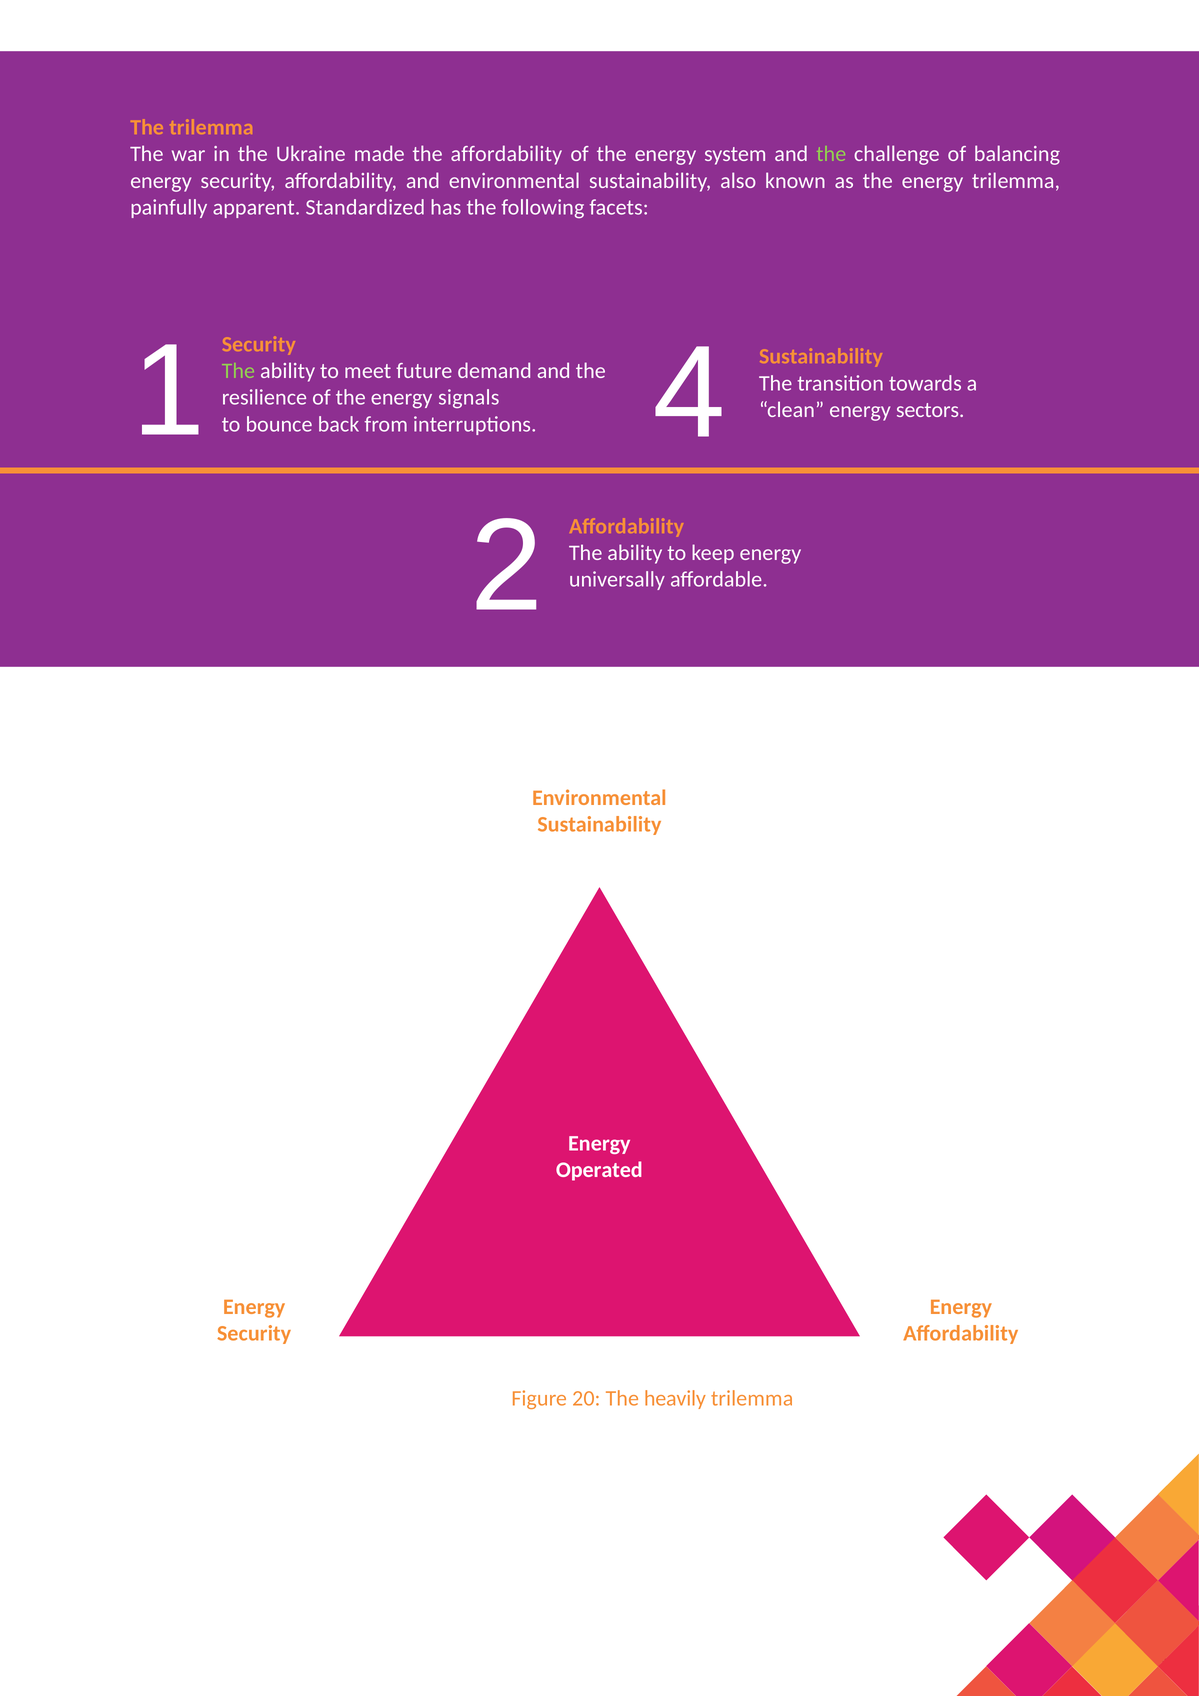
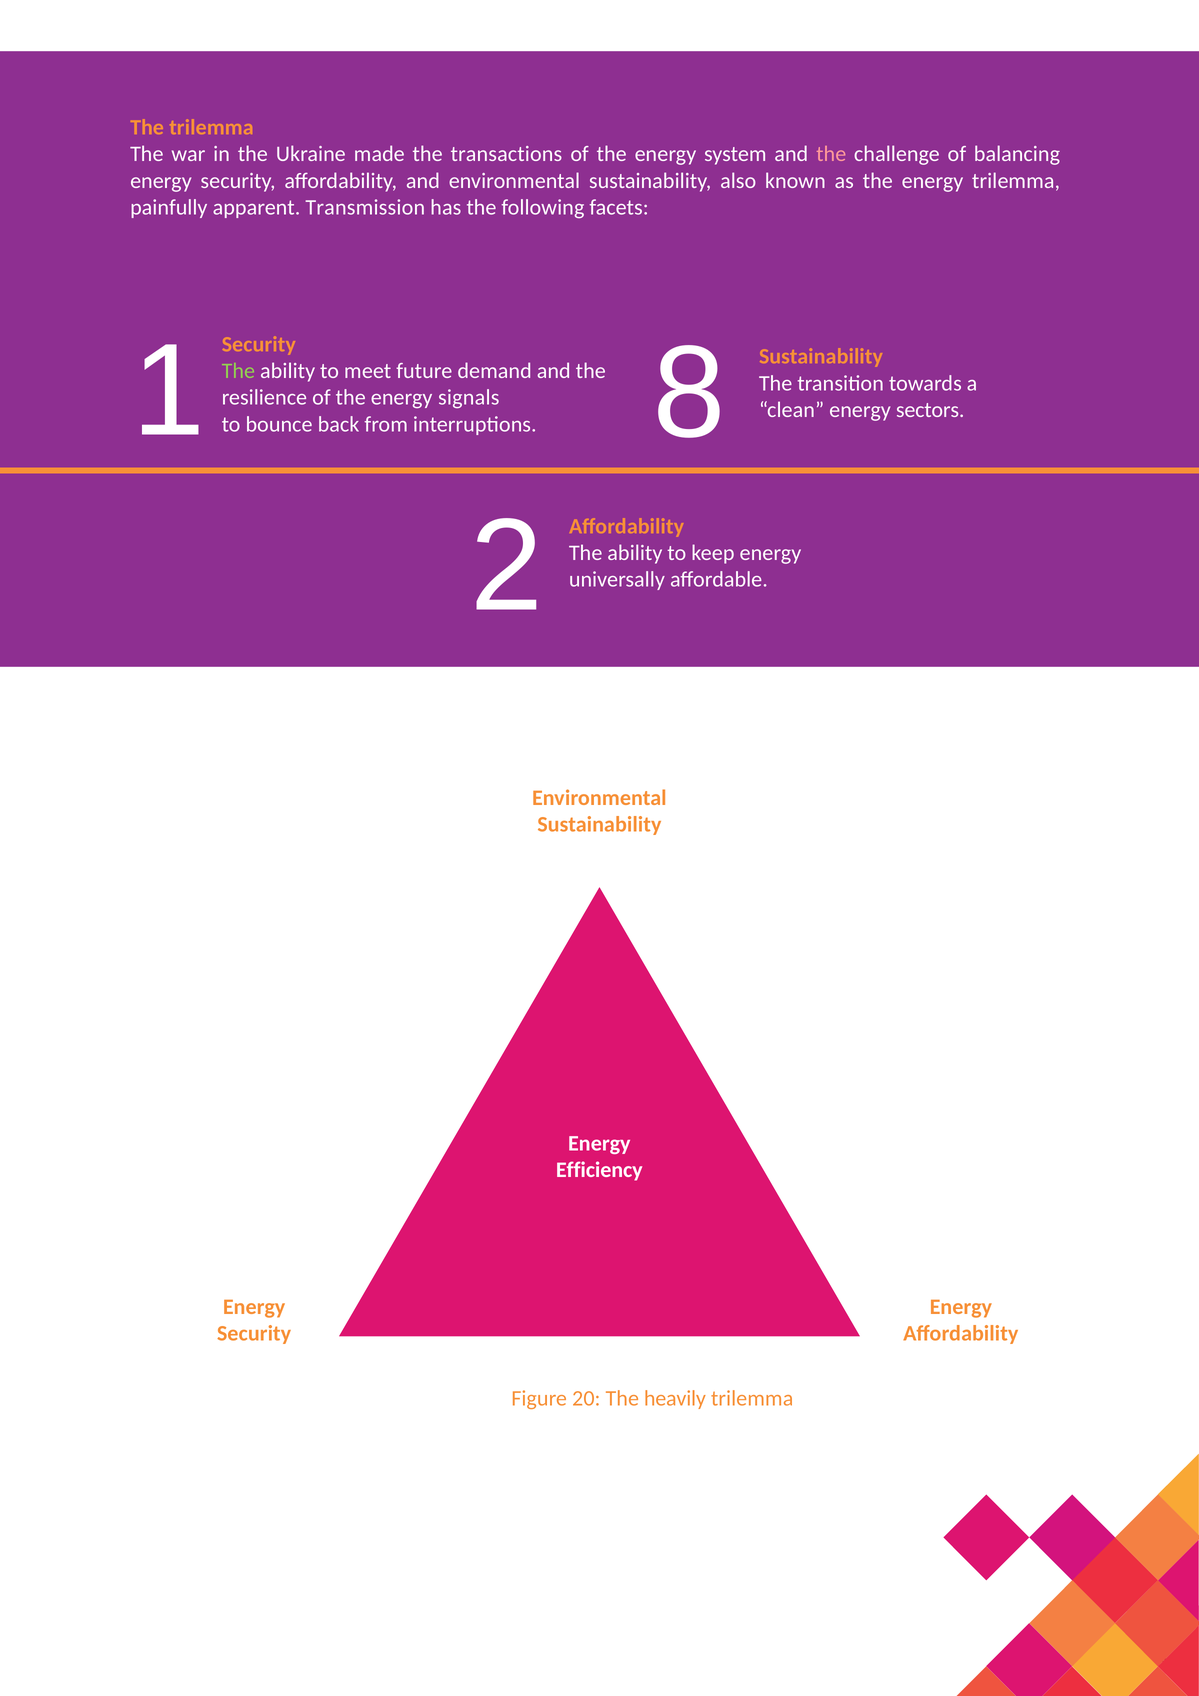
the affordability: affordability -> transactions (506, 154)
the colour: light green -> pink (831, 154)
Standardized: Standardized -> Transmission (365, 207)
4: 4 -> 8 (689, 393)
Operated: Operated -> Efficiency (599, 1170)
